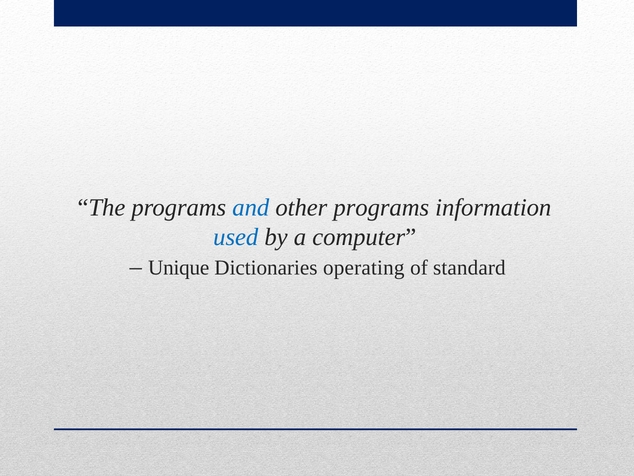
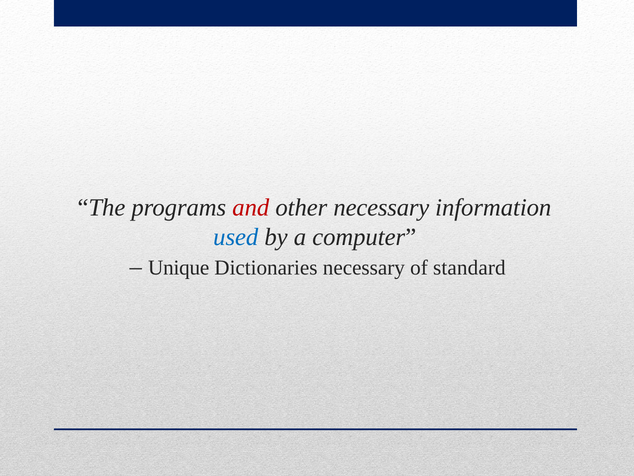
and colour: blue -> red (251, 207)
other programs: programs -> necessary (381, 207)
Dictionaries operating: operating -> necessary (364, 268)
